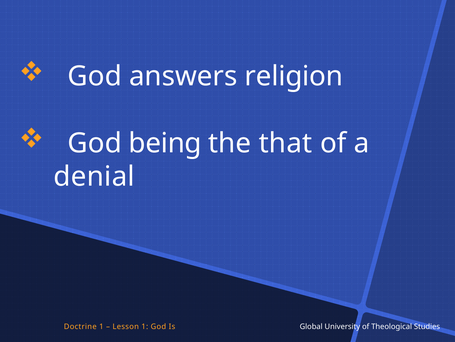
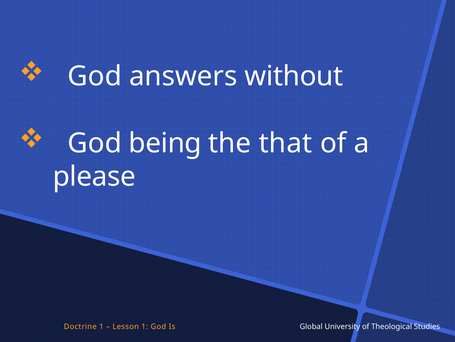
religion: religion -> without (294, 76)
denial: denial -> please (94, 176)
